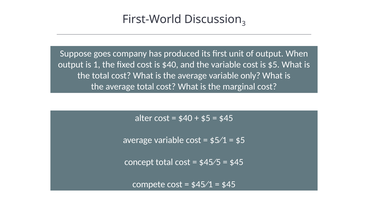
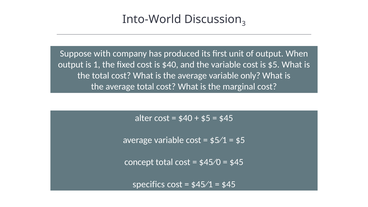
First-World: First-World -> Into-World (152, 19)
goes: goes -> with (102, 54)
$45∕5: $45∕5 -> $45∕0 (210, 162)
compete: compete -> specifics (149, 184)
